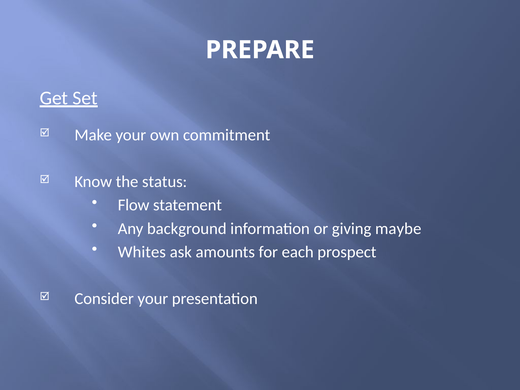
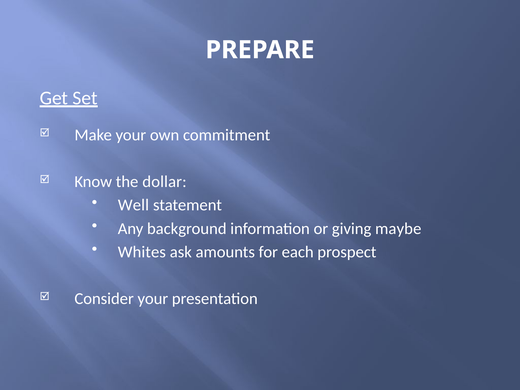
status: status -> dollar (164, 182)
Flow: Flow -> Well (133, 205)
